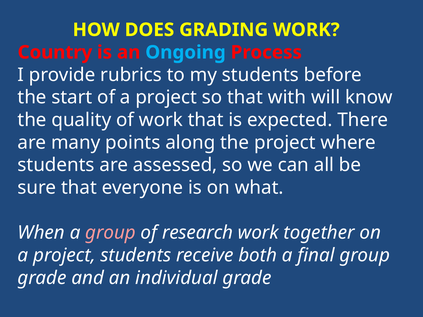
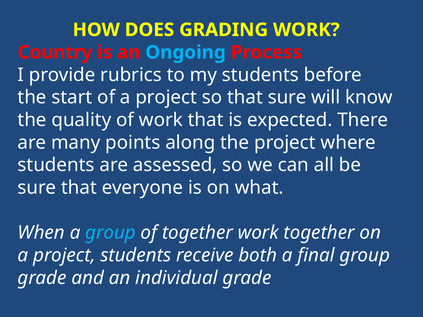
that with: with -> sure (287, 98)
group colour: pink -> light blue (111, 233)
of research: research -> together (197, 233)
